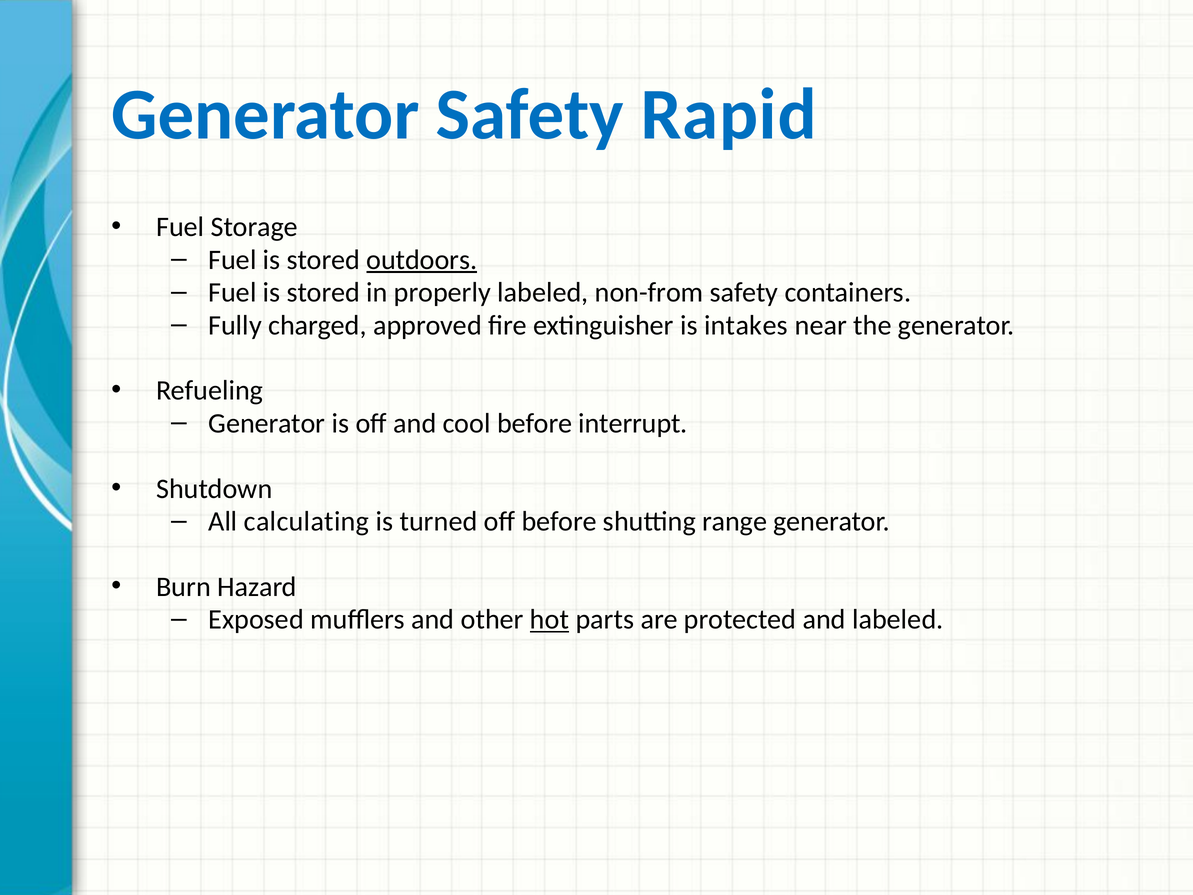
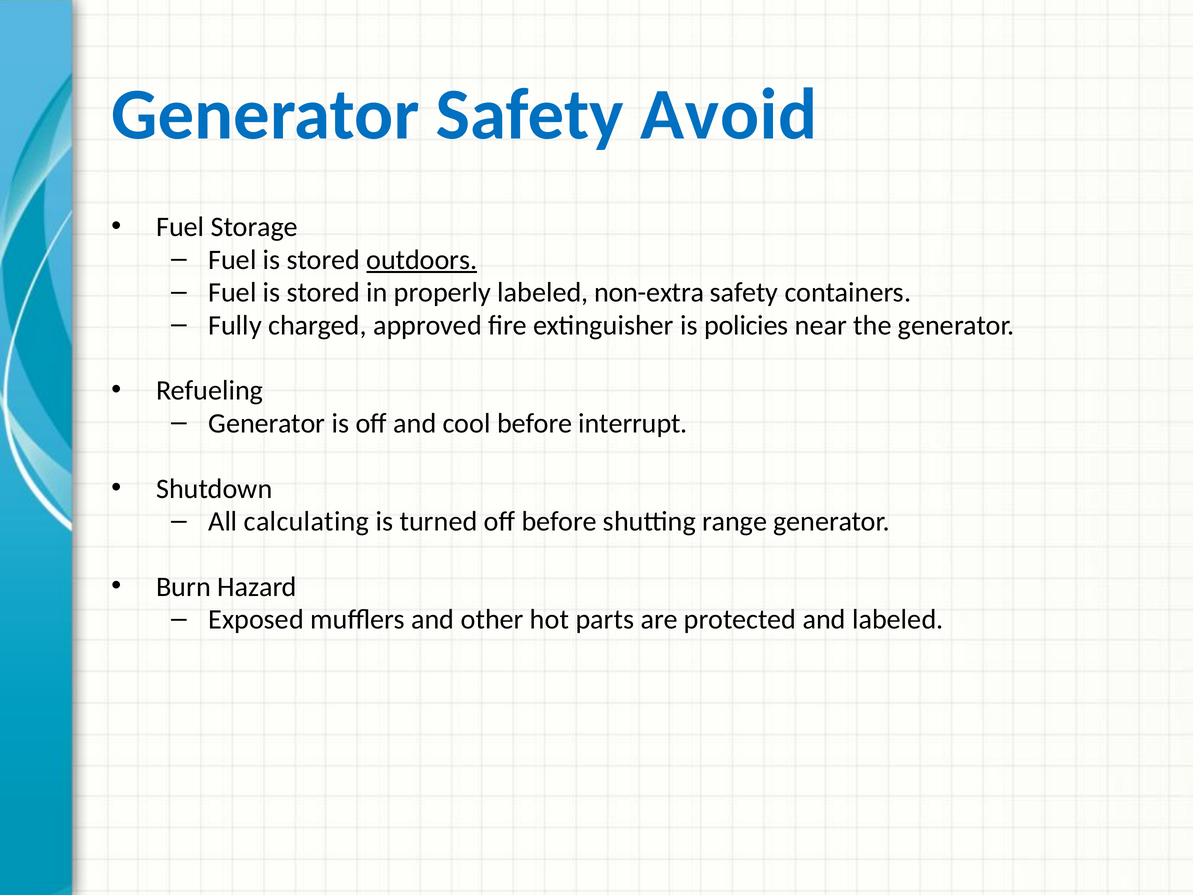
Rapid: Rapid -> Avoid (729, 115)
non-from: non-from -> non-extra (649, 292)
intakes: intakes -> policies (746, 325)
hot underline: present -> none (550, 619)
